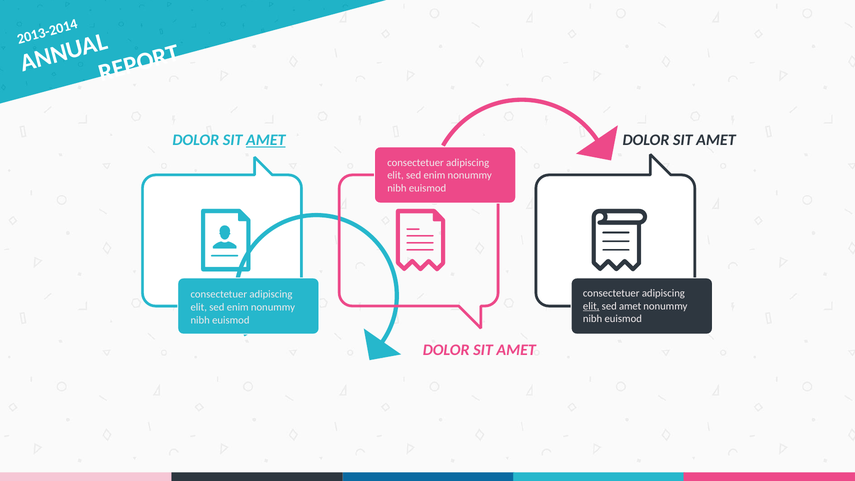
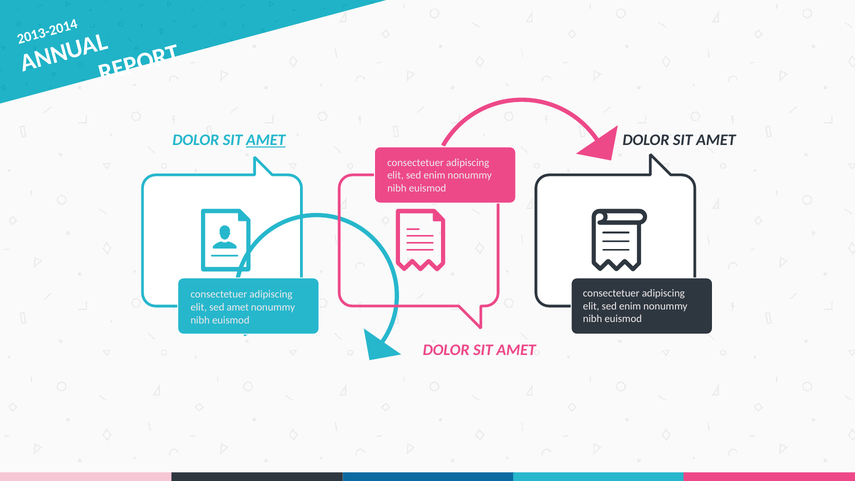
elit underline: present -> none (591, 306)
amet: amet -> enim (630, 306)
enim: enim -> amet (238, 307)
